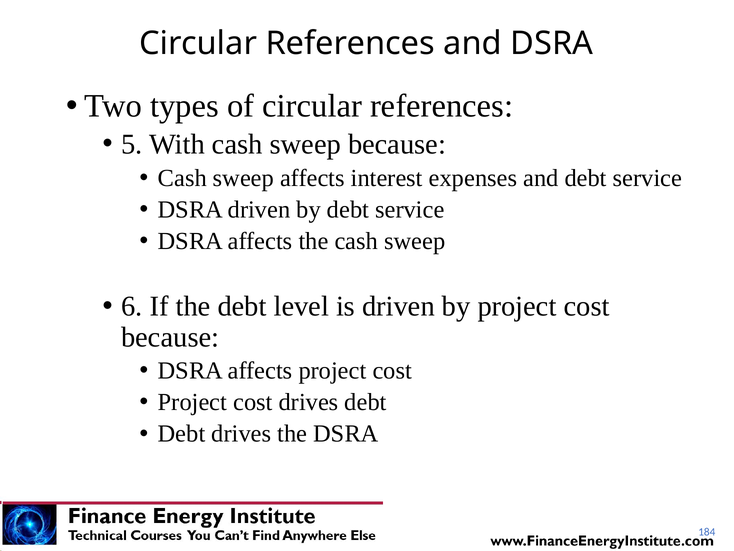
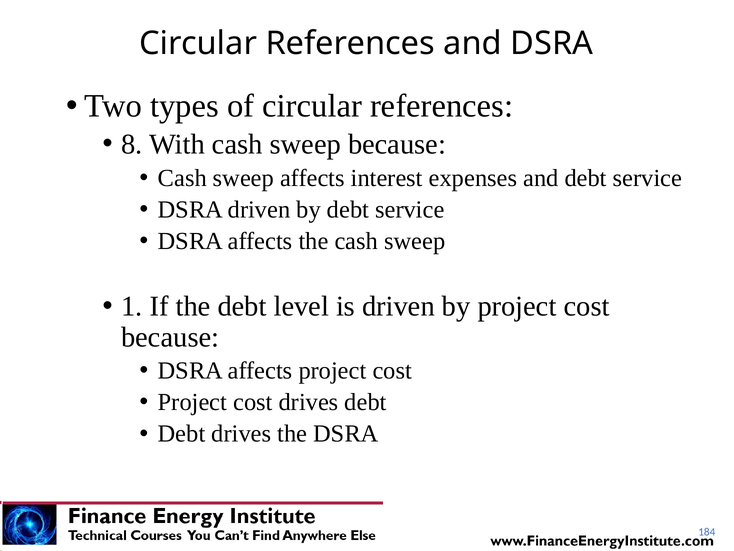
5: 5 -> 8 (132, 144)
6: 6 -> 1 (132, 306)
